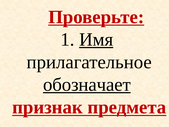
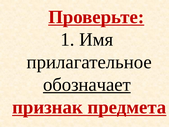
Имя underline: present -> none (96, 39)
